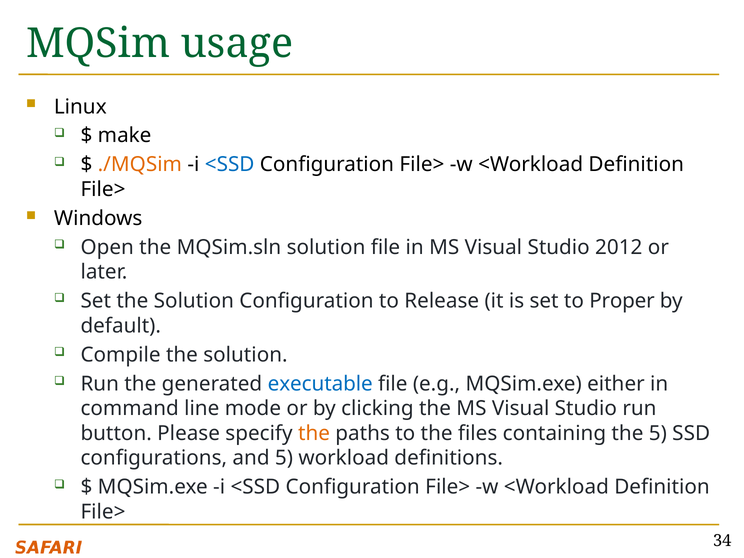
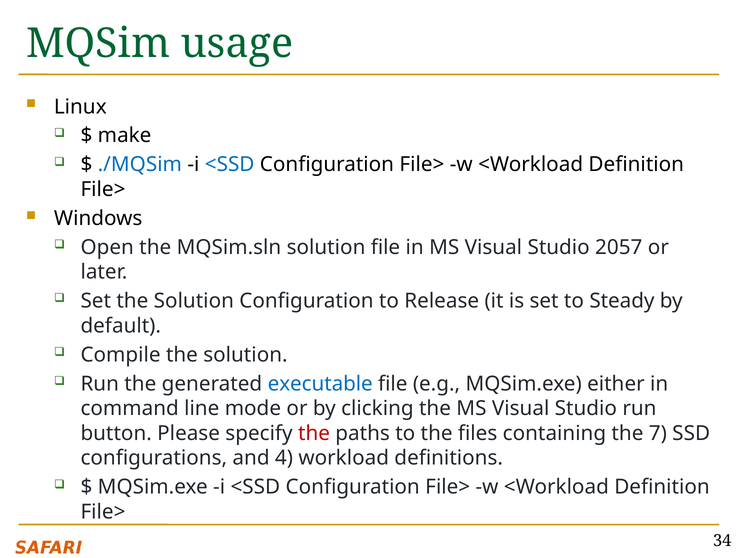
./MQSim colour: orange -> blue (140, 165)
2012: 2012 -> 2057 (619, 247)
Proper: Proper -> Steady (622, 301)
the colour: orange -> red (314, 433)
the 5: 5 -> 7 (658, 433)
and 5: 5 -> 4 (284, 458)
